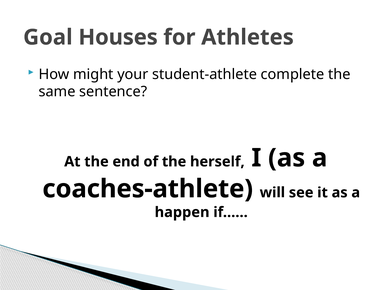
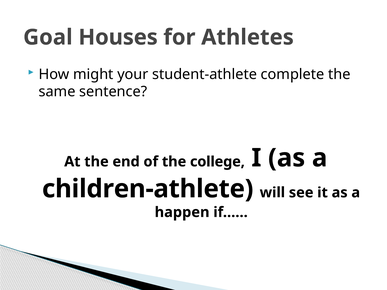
herself: herself -> college (217, 162)
coaches-athlete: coaches-athlete -> children-athlete (148, 189)
